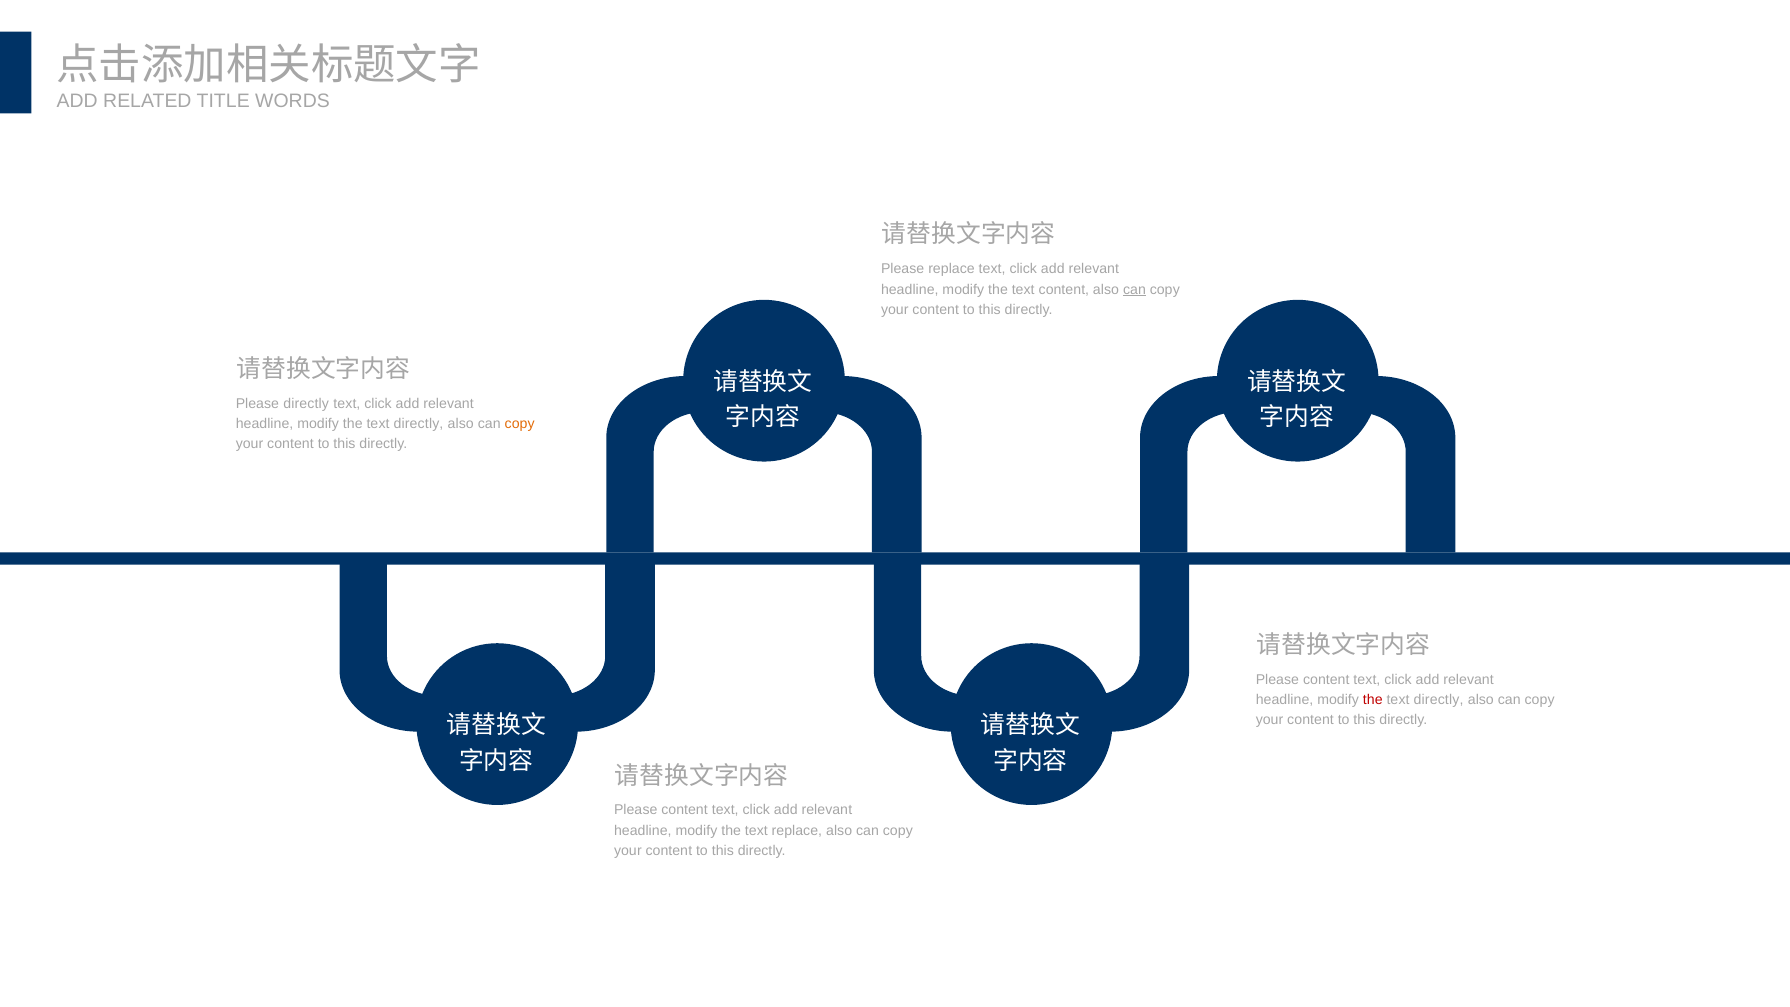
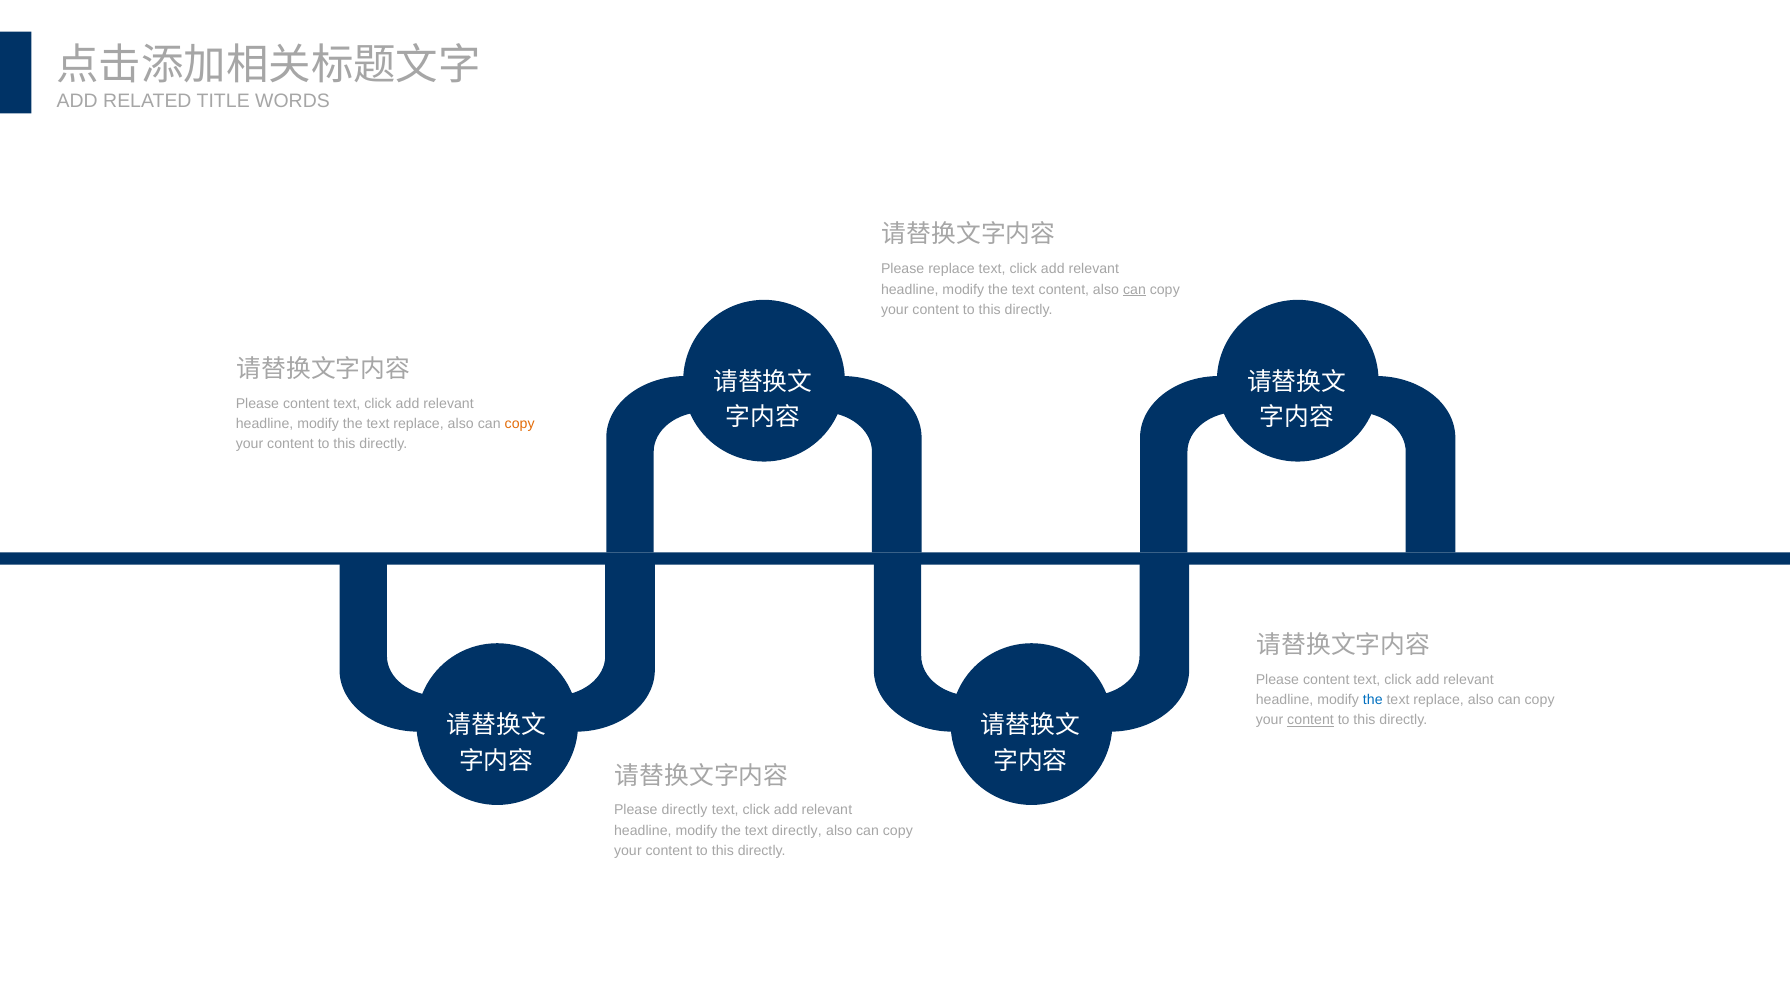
directly: directly -> content (306, 404)
directly: directly -> replace (419, 424)
the colour: red -> blue (1373, 700)
directly: directly -> replace (1439, 700)
content underline: none -> present (1311, 720)
content: content -> directly (684, 810)
text replace: replace -> directly (797, 830)
